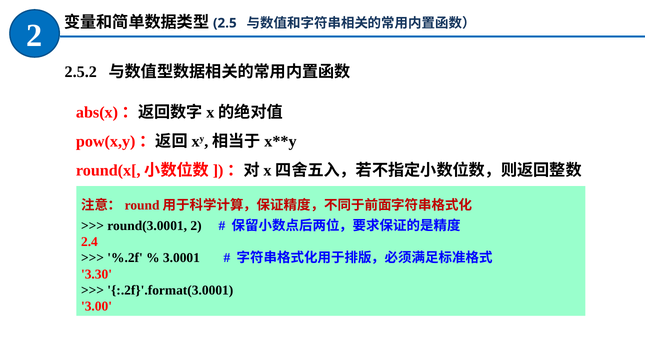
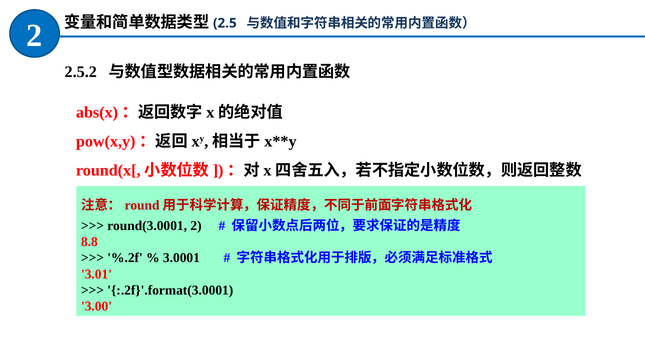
2.4: 2.4 -> 8.8 (89, 242)
3.30: 3.30 -> 3.01 (97, 274)
